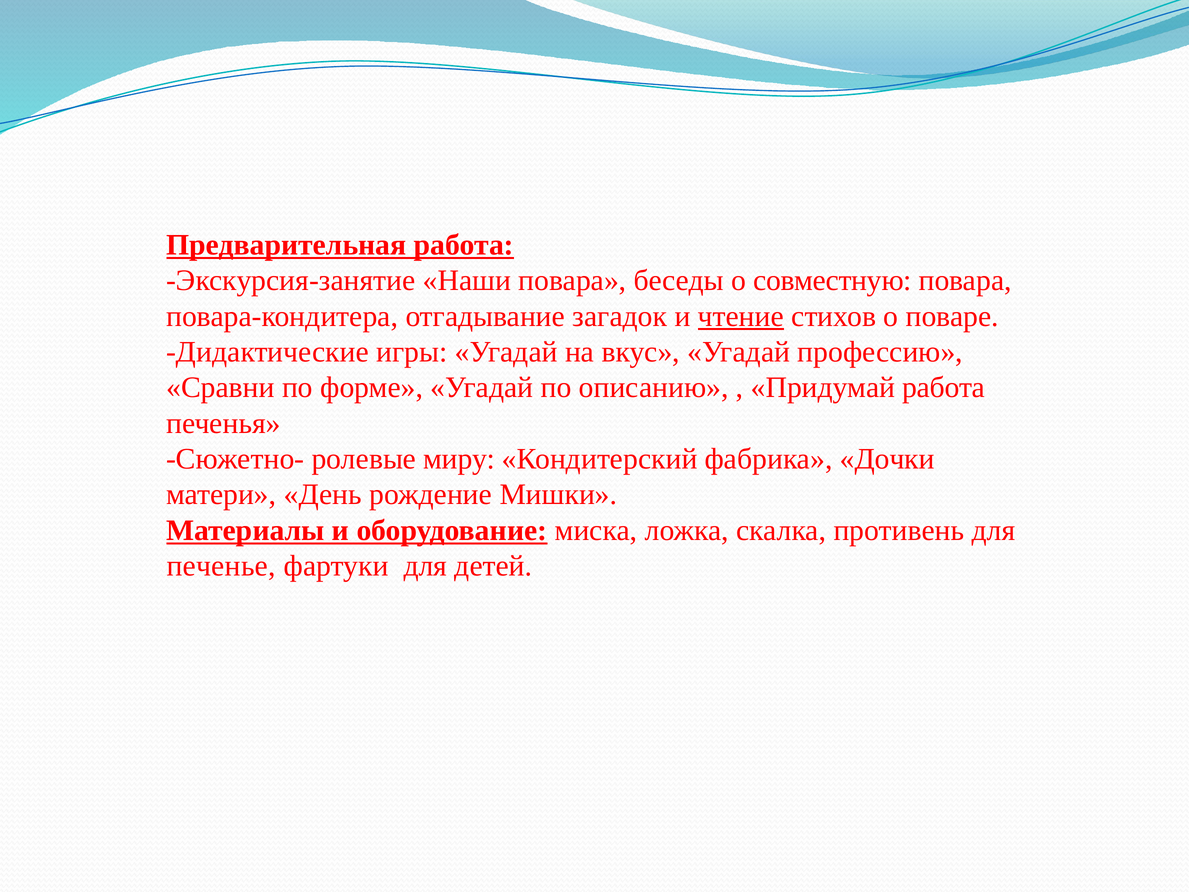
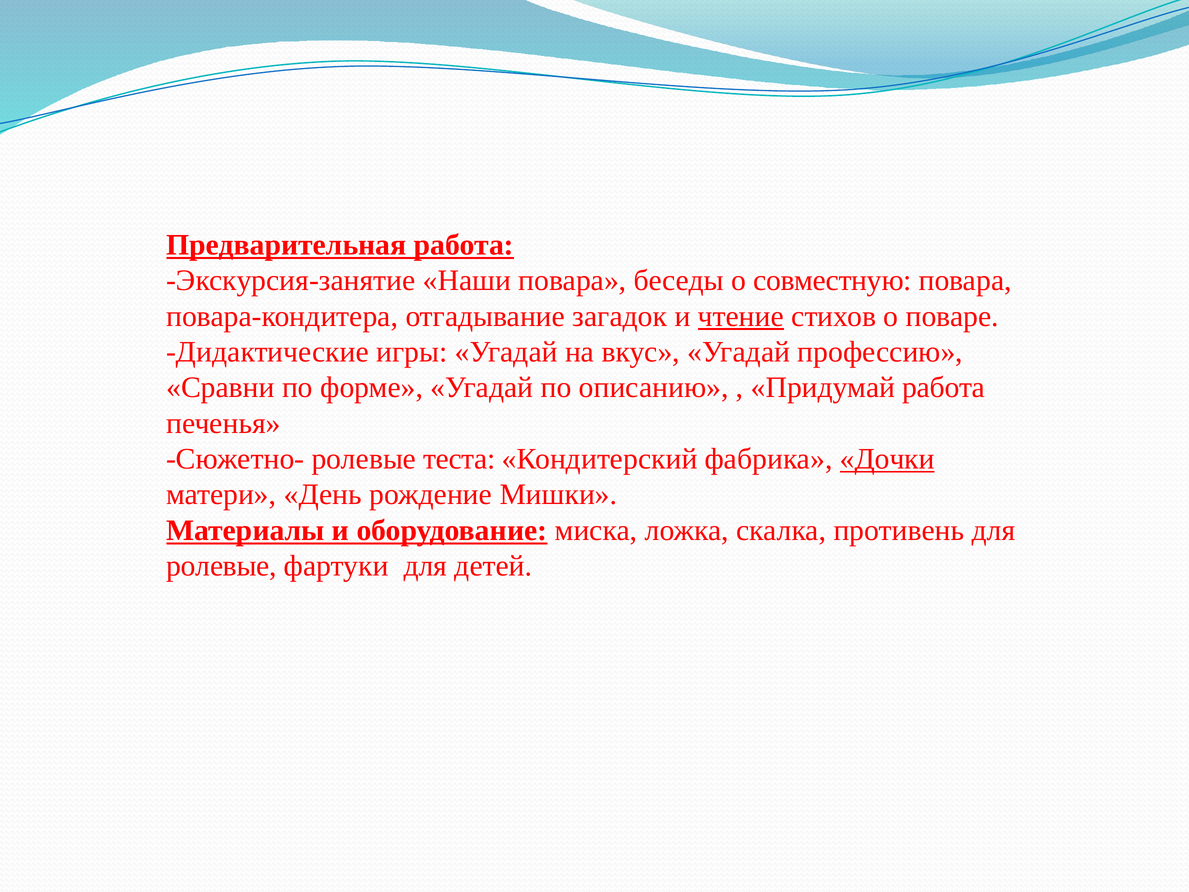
миру: миру -> теста (459, 459)
Дочки underline: none -> present (887, 459)
печенье: печенье -> ролевые (222, 566)
